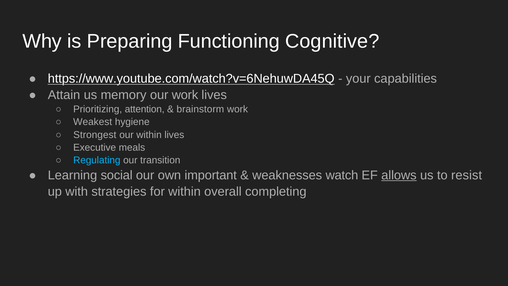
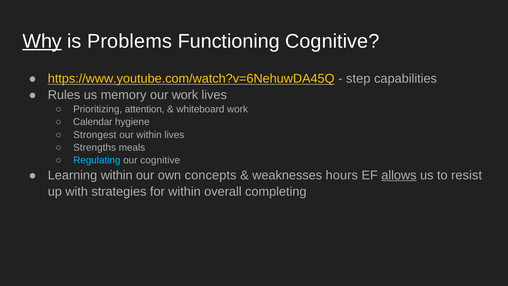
Why underline: none -> present (42, 41)
Preparing: Preparing -> Problems (130, 41)
https://www.youtube.com/watch?v=6NehuwDA45Q colour: white -> yellow (191, 79)
your: your -> step (358, 79)
Attain: Attain -> Rules (64, 95)
brainstorm: brainstorm -> whiteboard (200, 109)
Weakest: Weakest -> Calendar (93, 122)
Executive: Executive -> Strengths (95, 147)
our transition: transition -> cognitive (160, 160)
Learning social: social -> within (117, 175)
important: important -> concepts (211, 175)
watch: watch -> hours (342, 175)
